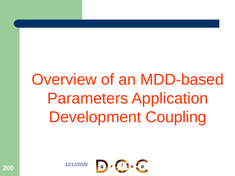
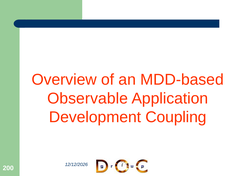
Parameters: Parameters -> Observable (88, 99)
